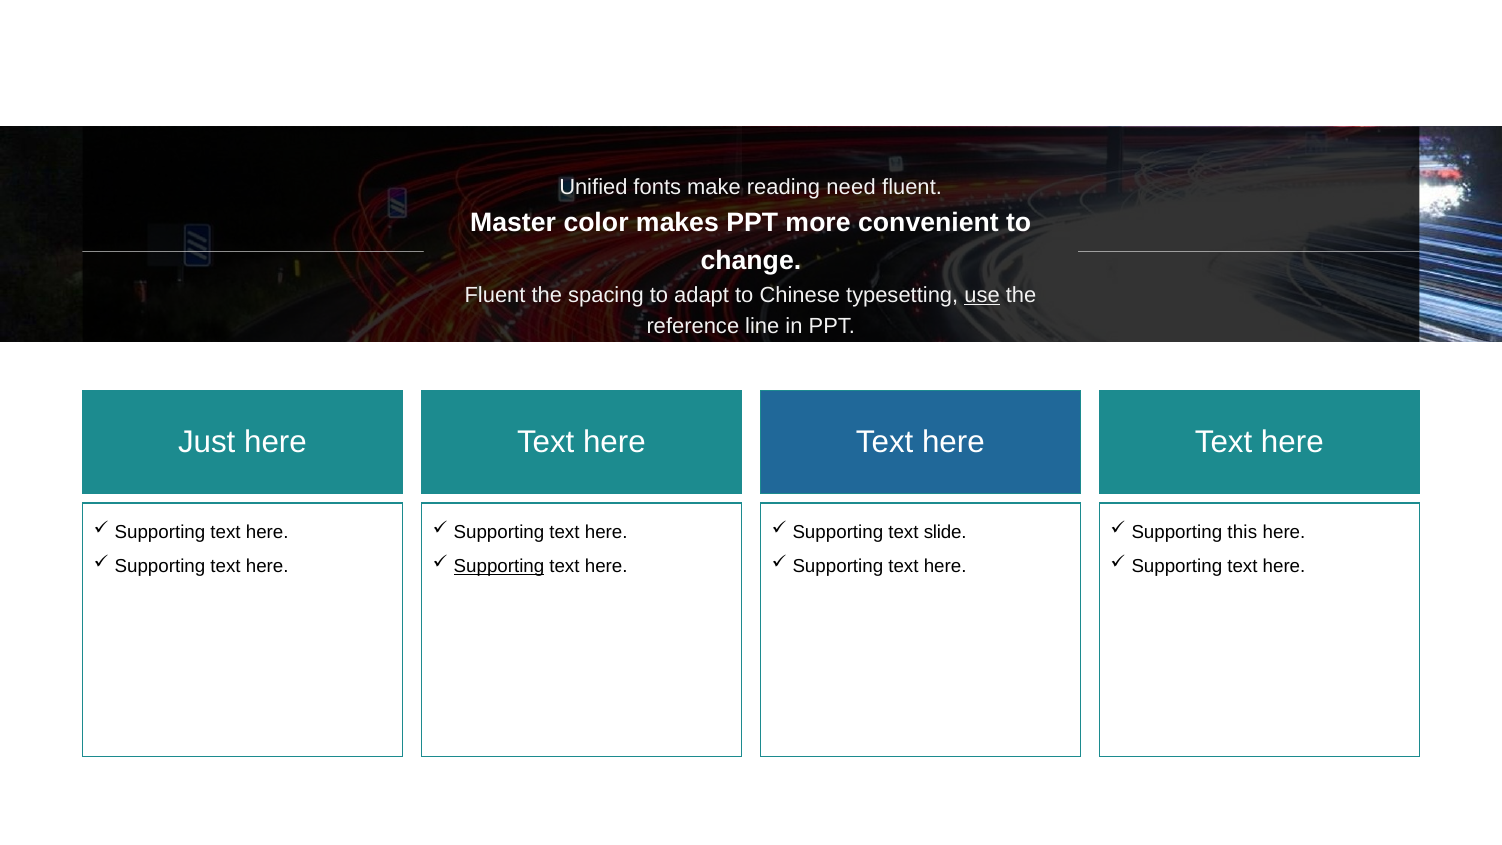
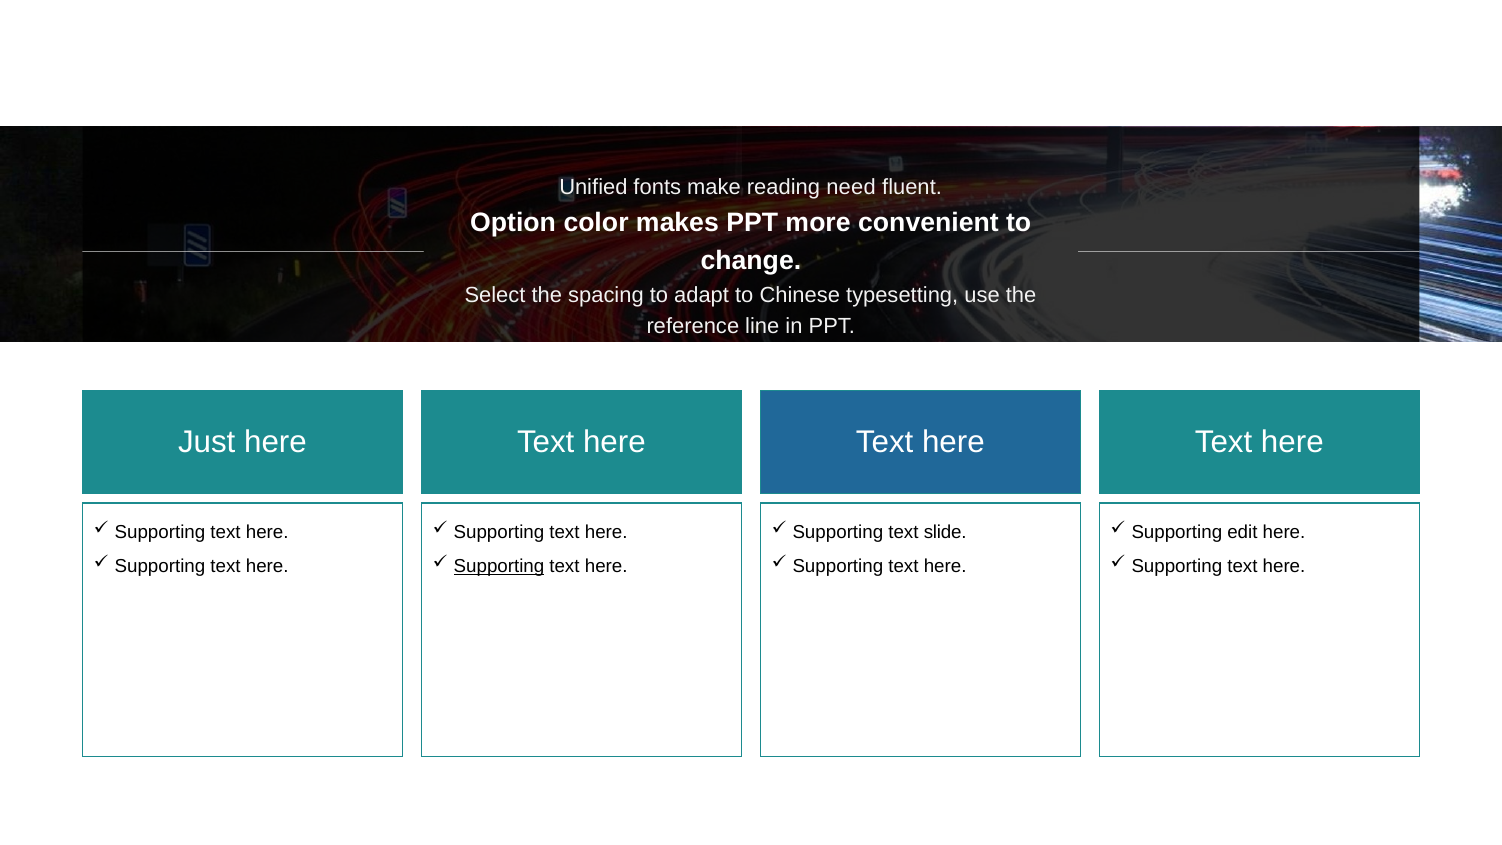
Master: Master -> Option (513, 223)
Fluent: Fluent -> Select (495, 295)
use underline: present -> none (982, 295)
this: this -> edit (1242, 532)
